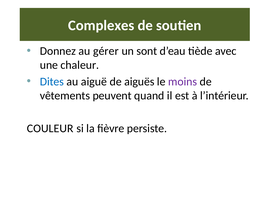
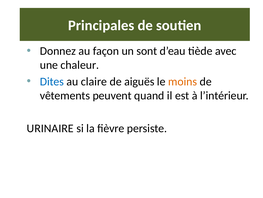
Complexes: Complexes -> Principales (101, 25)
gérer: gérer -> façon (106, 51)
aiguë: aiguë -> claire (94, 81)
moins colour: purple -> orange (183, 81)
COULEUR: COULEUR -> URINAIRE (50, 128)
